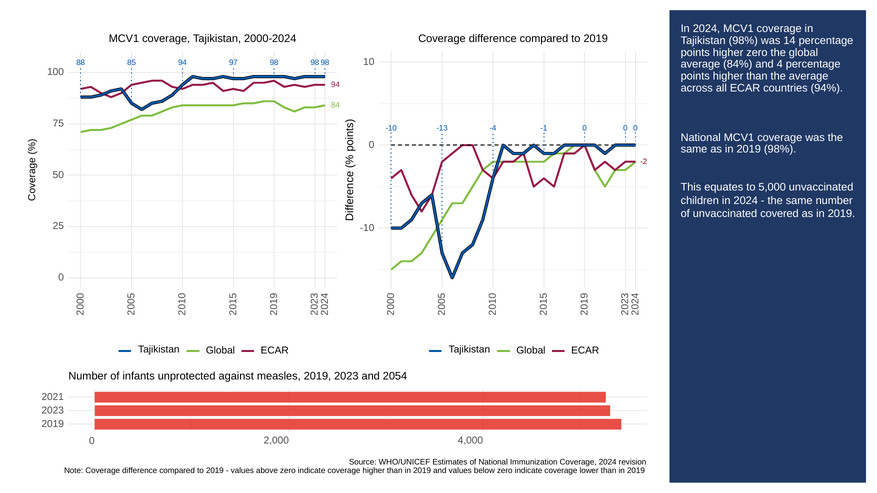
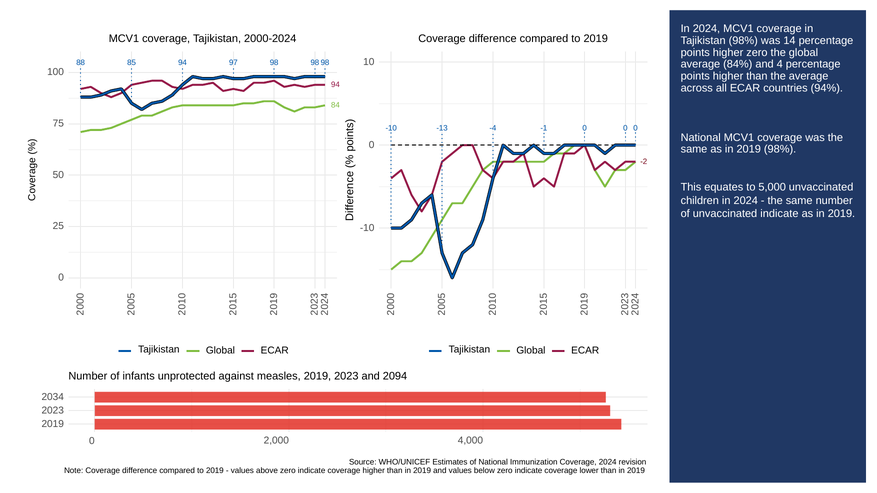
unvaccinated covered: covered -> indicate (779, 214)
2054: 2054 -> 2094 (395, 377)
2021: 2021 -> 2034 (53, 397)
